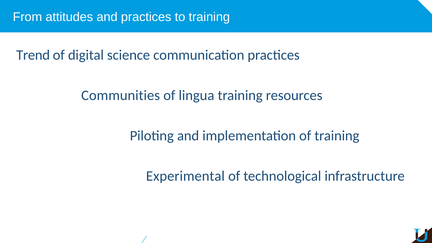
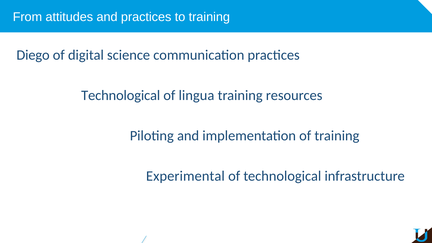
Trend: Trend -> Diego (33, 55)
Communities: Communities -> Technological (121, 95)
